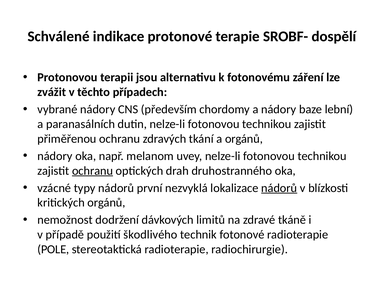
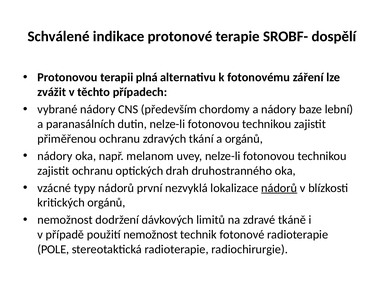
jsou: jsou -> plná (147, 77)
ochranu underline: present -> none (93, 171)
použití škodlivého: škodlivého -> nemožnost (151, 235)
